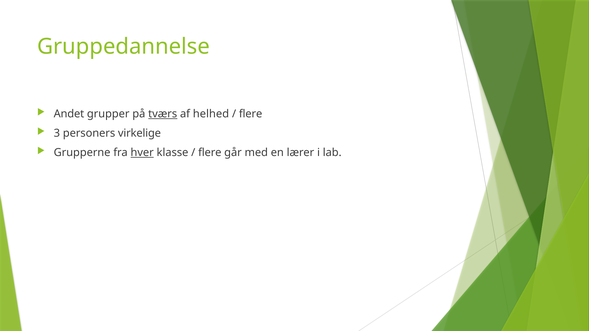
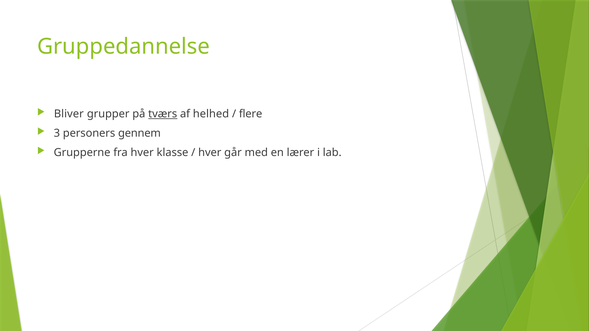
Andet: Andet -> Bliver (69, 114)
virkelige: virkelige -> gennem (139, 133)
hver underline: present -> none (142, 153)
flere: flere -> hver (210, 153)
